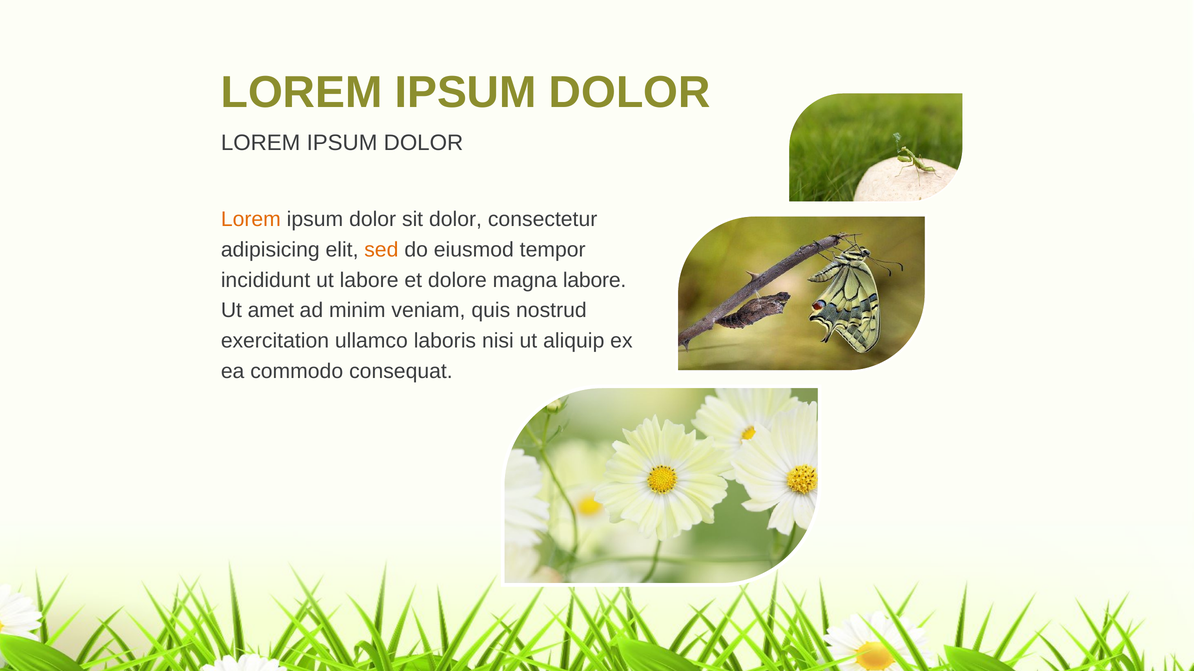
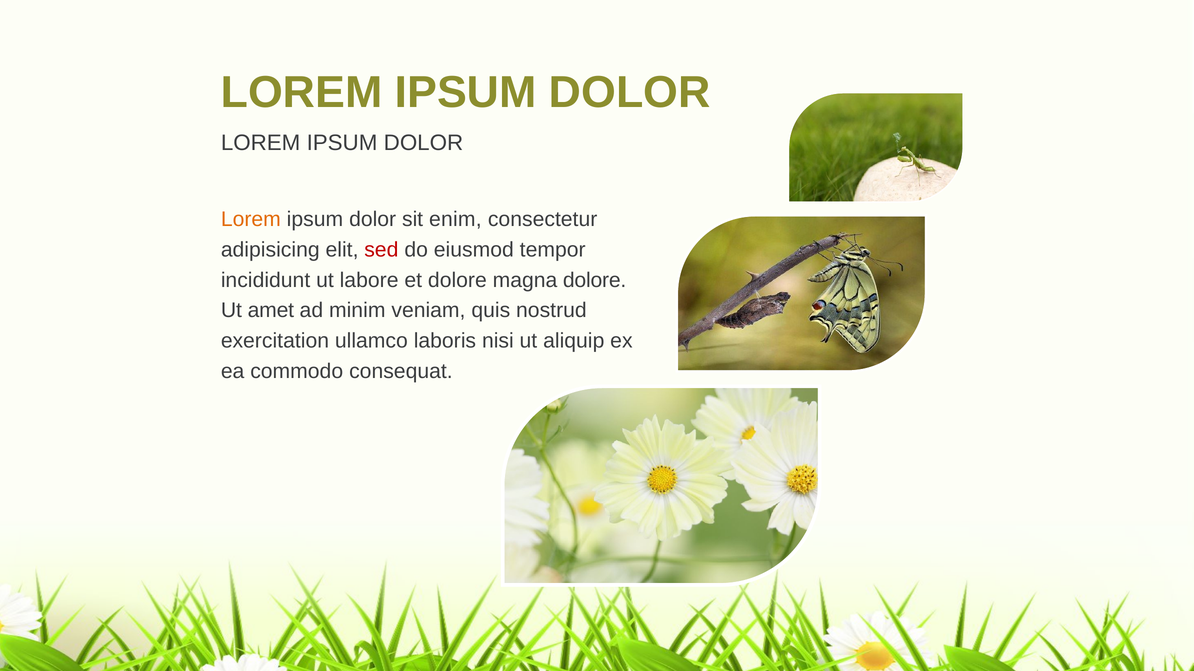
sit dolor: dolor -> enim (455, 219)
sed colour: orange -> red (381, 250)
magna labore: labore -> dolore (595, 280)
